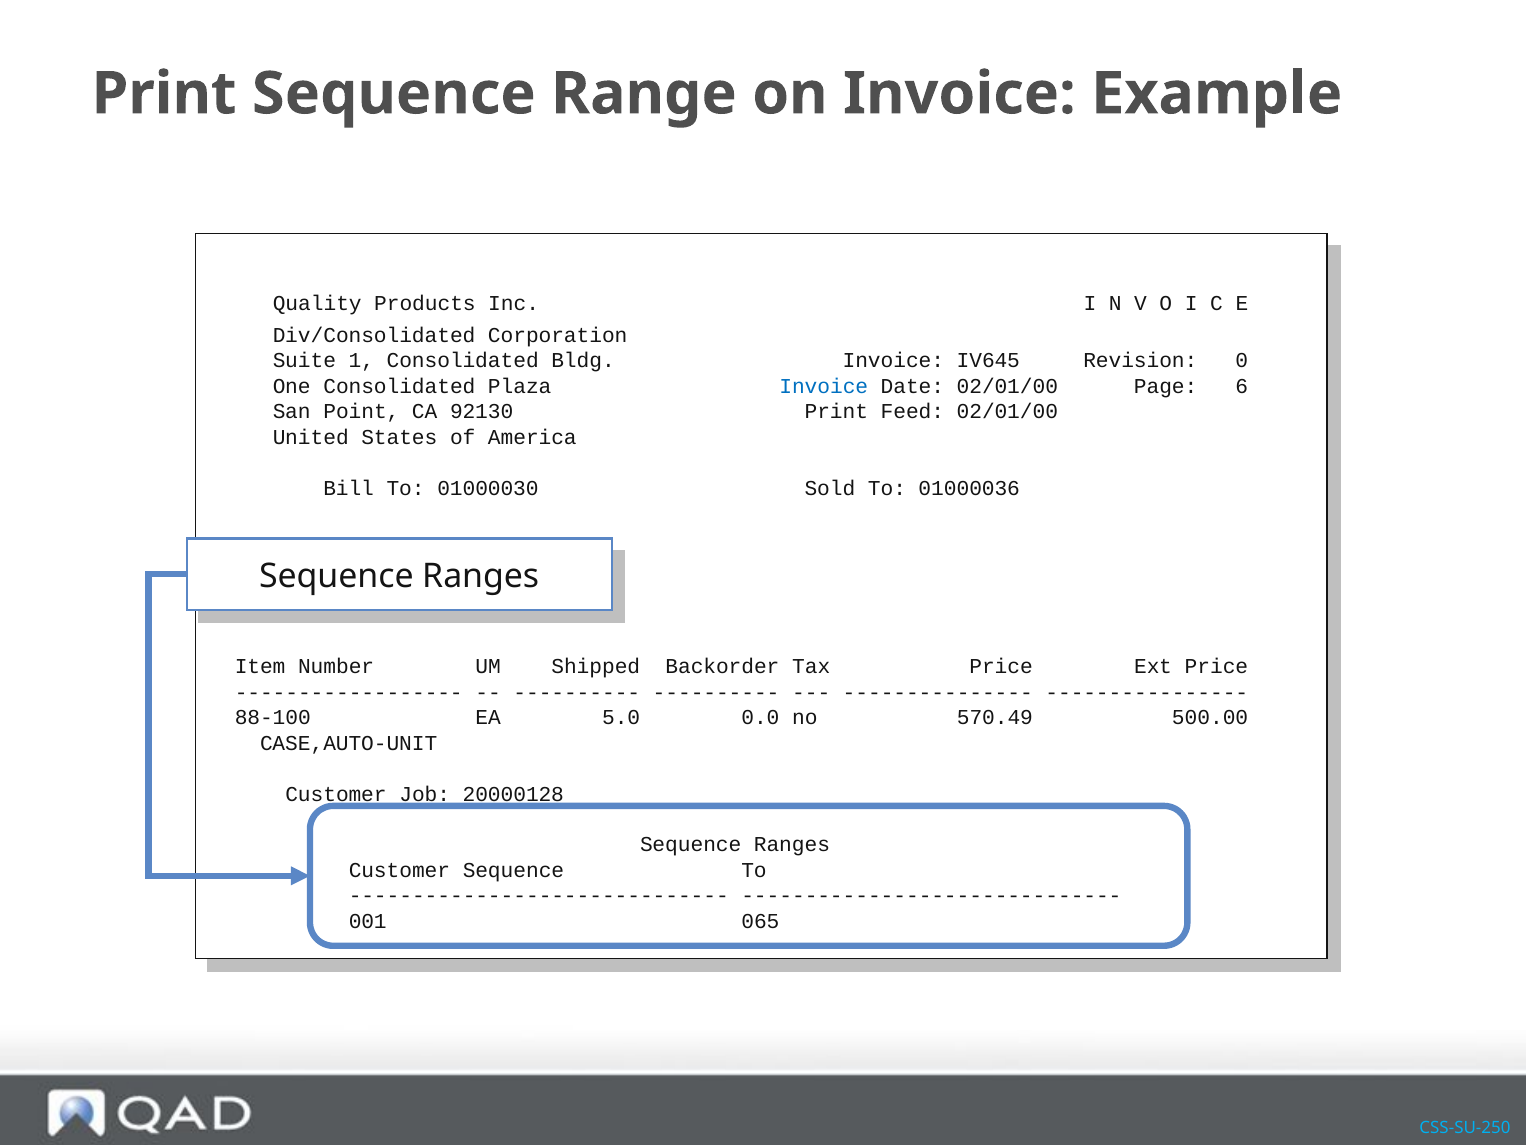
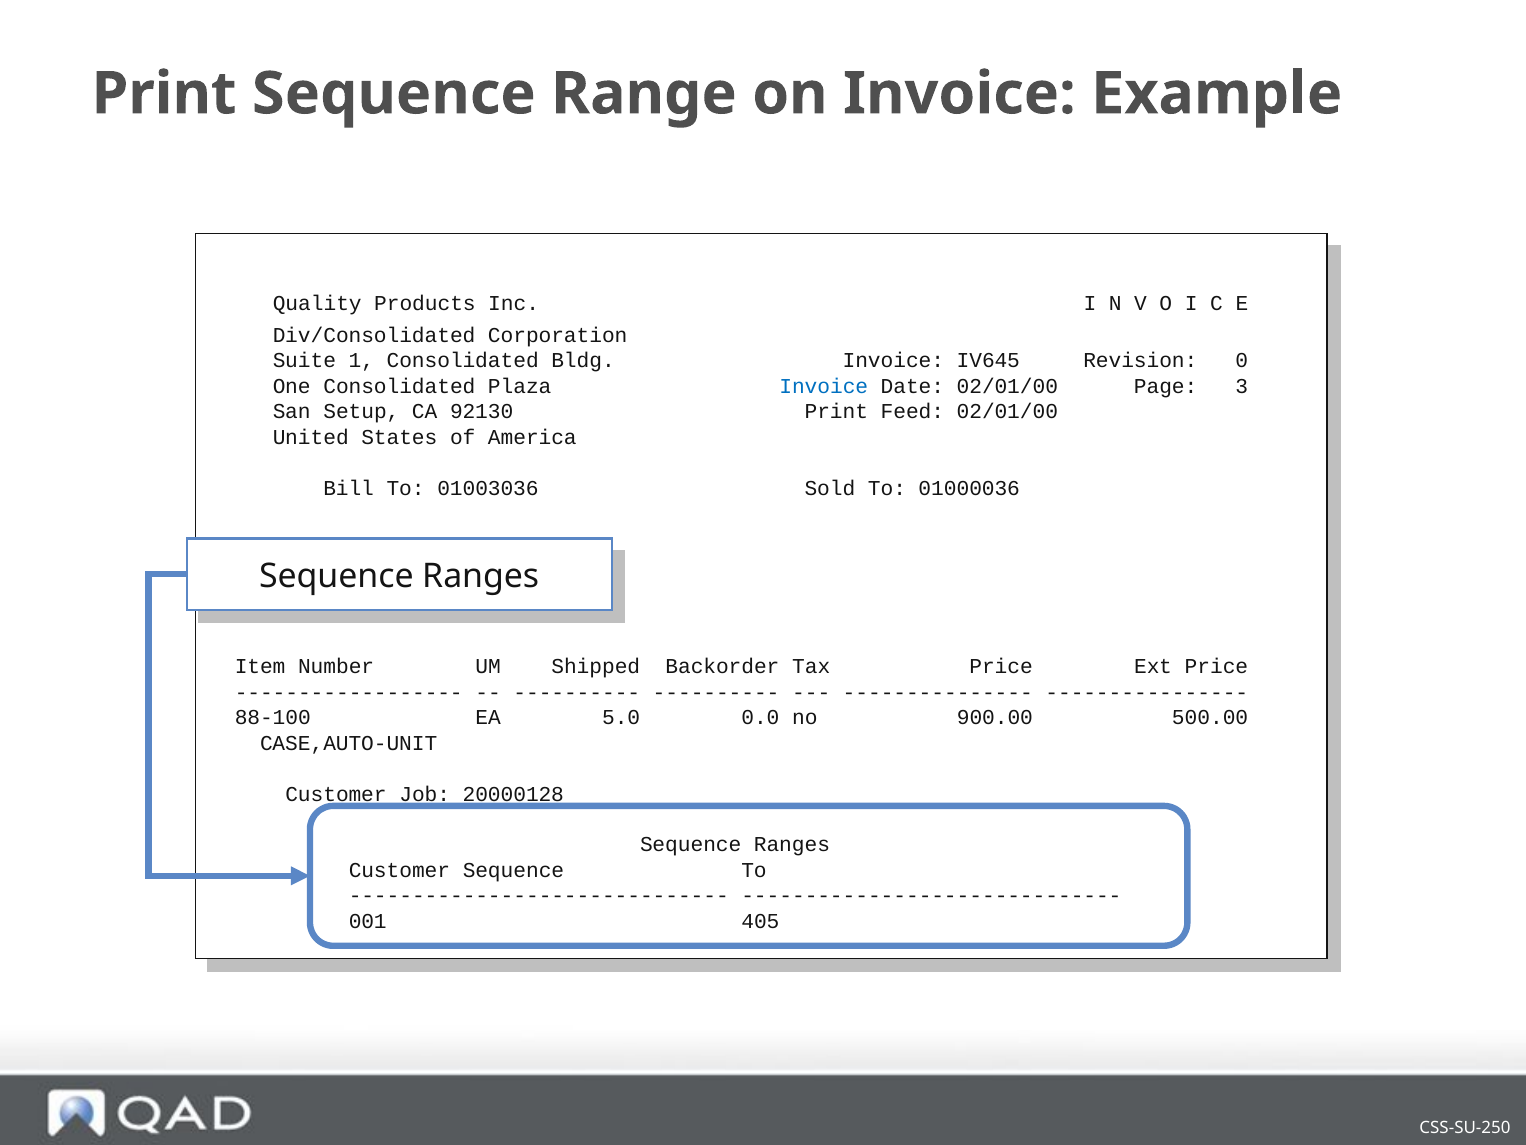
6: 6 -> 3 (1242, 386)
Point: Point -> Setup (361, 412)
01000030: 01000030 -> 01003036 (488, 488)
570.49: 570.49 -> 900.00 (995, 717)
065: 065 -> 405 (760, 921)
CSS-SU-250 colour: light blue -> white (1465, 1128)
